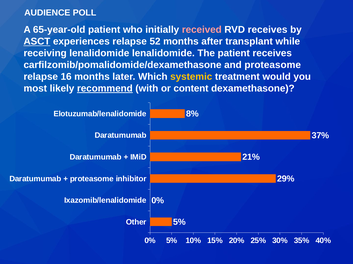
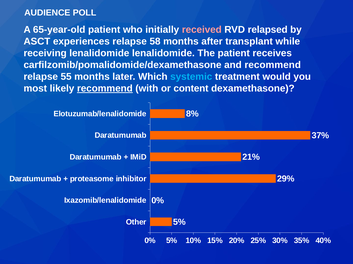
RVD receives: receives -> relapsed (268, 30)
ASCT underline: present -> none (37, 42)
52: 52 -> 58 (155, 42)
and proteasome: proteasome -> recommend (273, 65)
16: 16 -> 55 (66, 77)
systemic colour: yellow -> light blue (191, 77)
